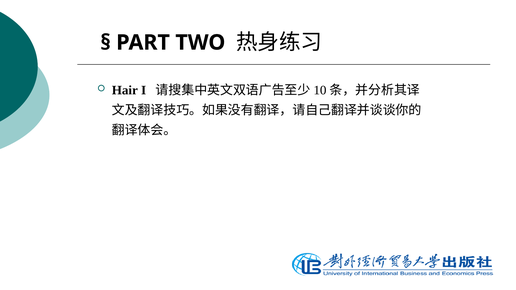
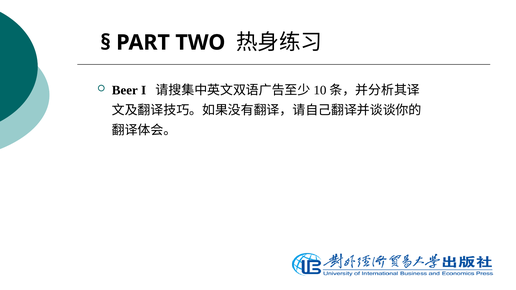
Hair: Hair -> Beer (125, 90)
